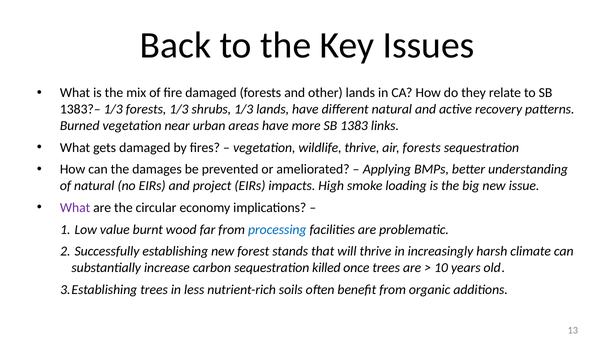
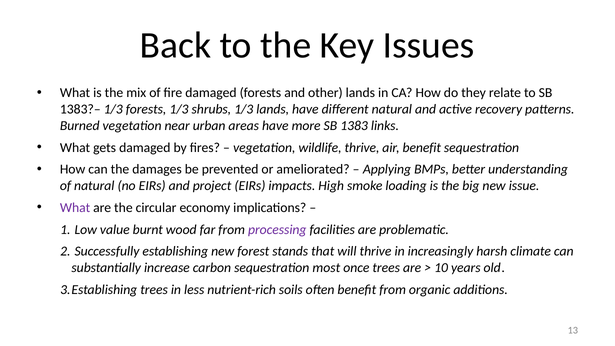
air forests: forests -> benefit (422, 148)
processing colour: blue -> purple (277, 230)
killed: killed -> most (326, 268)
